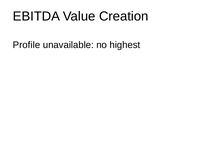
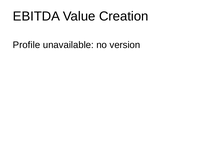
highest: highest -> version (125, 45)
